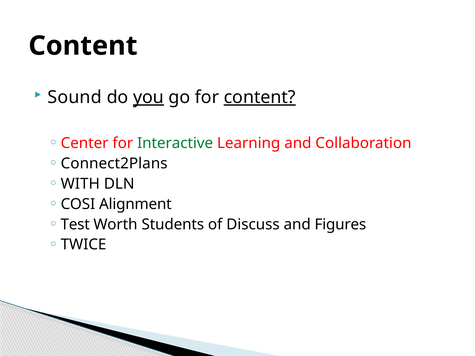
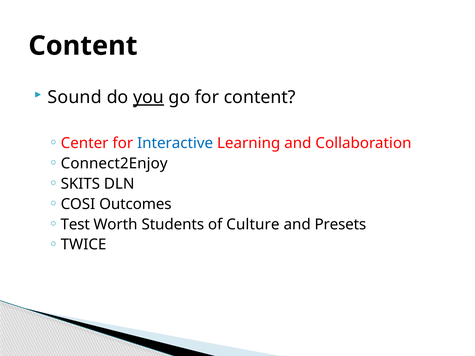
content underline: present -> none (260, 97)
Interactive colour: green -> blue (175, 143)
Connect2Plans: Connect2Plans -> Connect2Enjoy (114, 164)
WITH: WITH -> SKITS (80, 184)
Alignment: Alignment -> Outcomes (135, 204)
Discuss: Discuss -> Culture (253, 224)
Figures: Figures -> Presets (340, 224)
